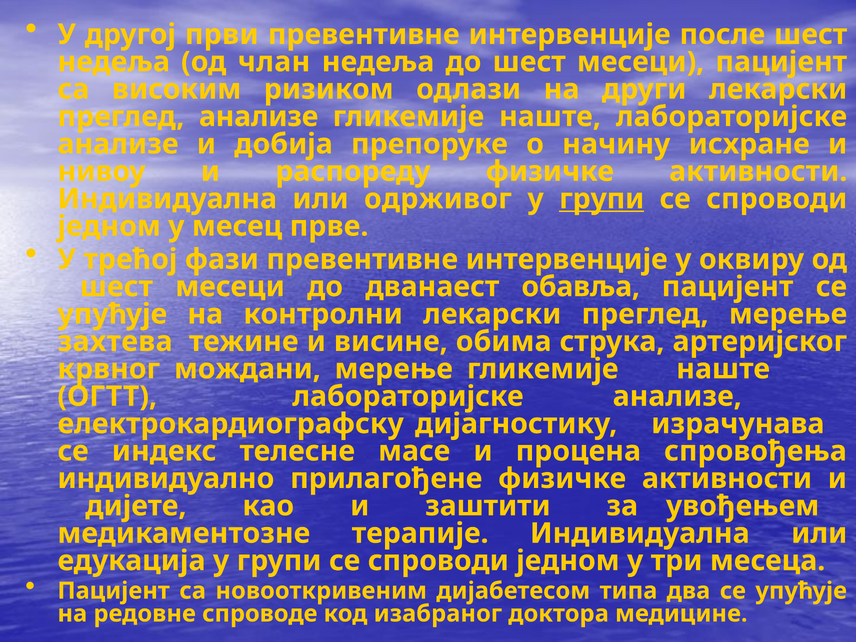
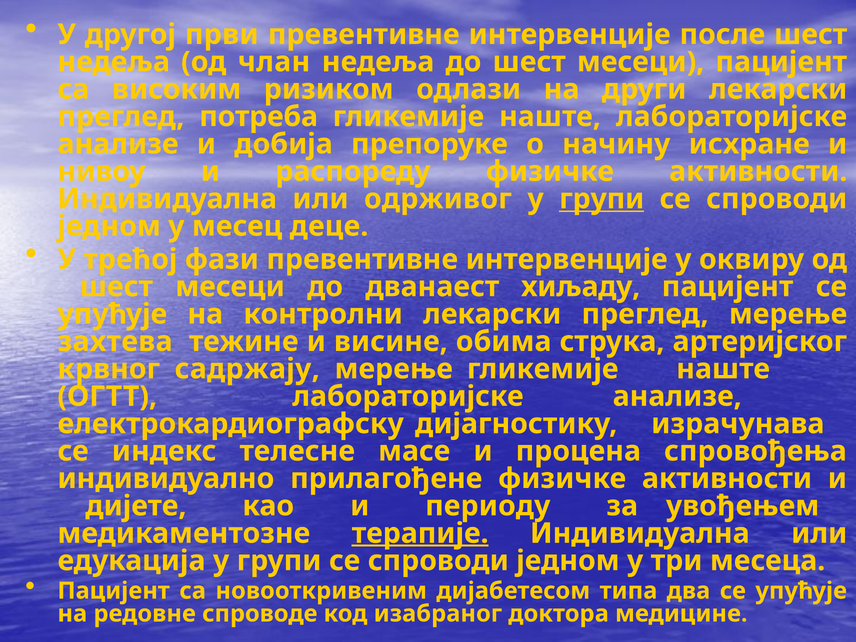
преглед анализе: анализе -> потреба (259, 117)
прве: прве -> деце (329, 226)
обавља: обавља -> хиљаду (581, 287)
мождани: мождани -> садржају (247, 369)
заштити: заштити -> периоду (488, 506)
терапије underline: none -> present (420, 533)
